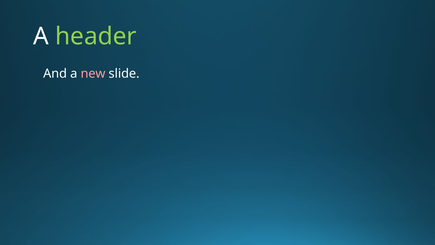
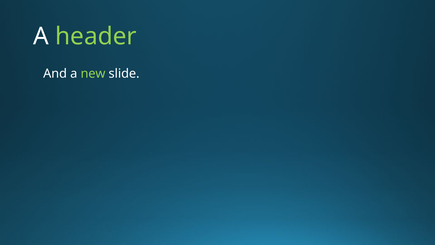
new colour: pink -> light green (93, 74)
